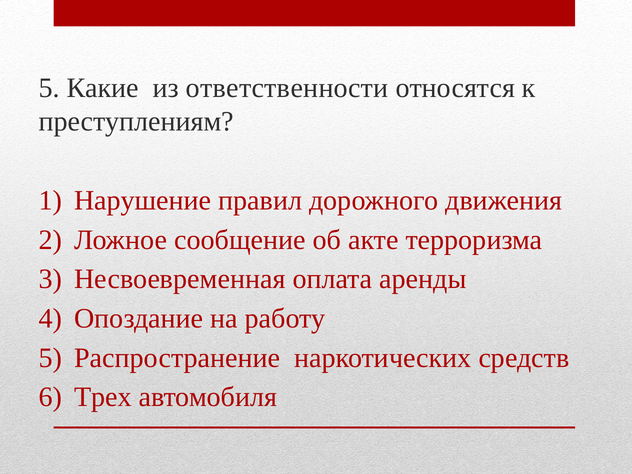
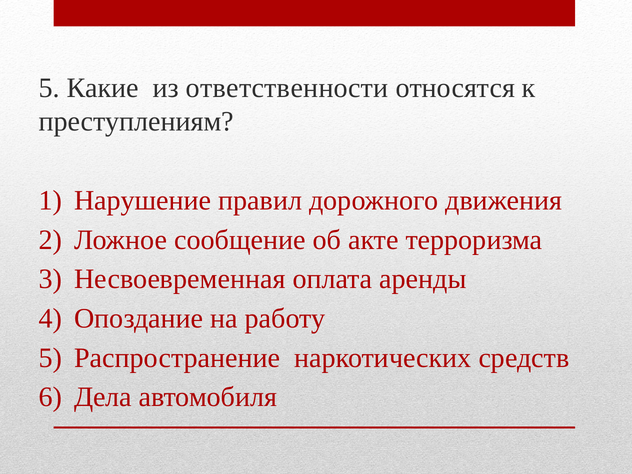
Трех: Трех -> Дела (103, 397)
